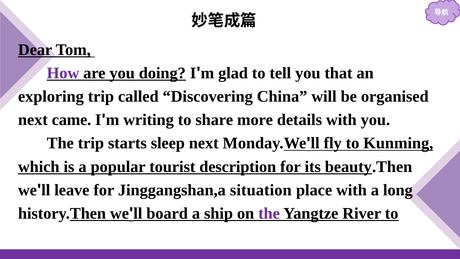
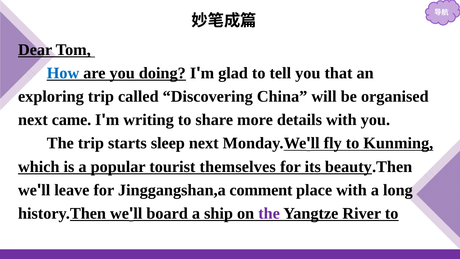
How colour: purple -> blue (63, 73)
description: description -> themselves (238, 166)
situation: situation -> comment (261, 190)
